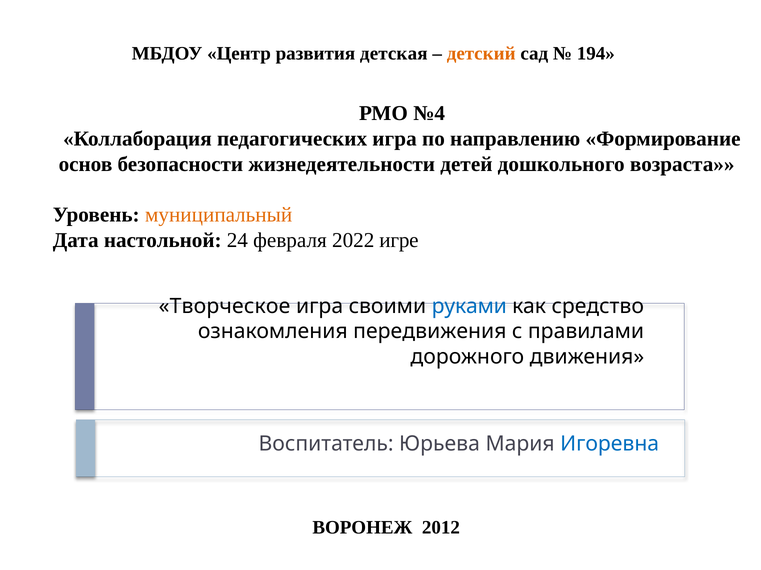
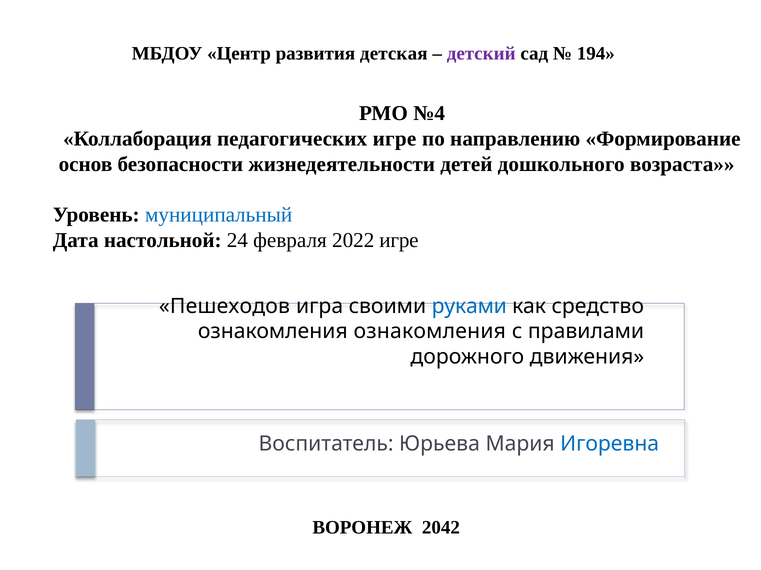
детский colour: orange -> purple (481, 54)
педагогических игра: игра -> игре (394, 139)
муниципальный colour: orange -> blue (219, 215)
Творческое: Творческое -> Пешеходов (224, 306)
ознакомления передвижения: передвижения -> ознакомления (430, 332)
2012: 2012 -> 2042 (441, 528)
